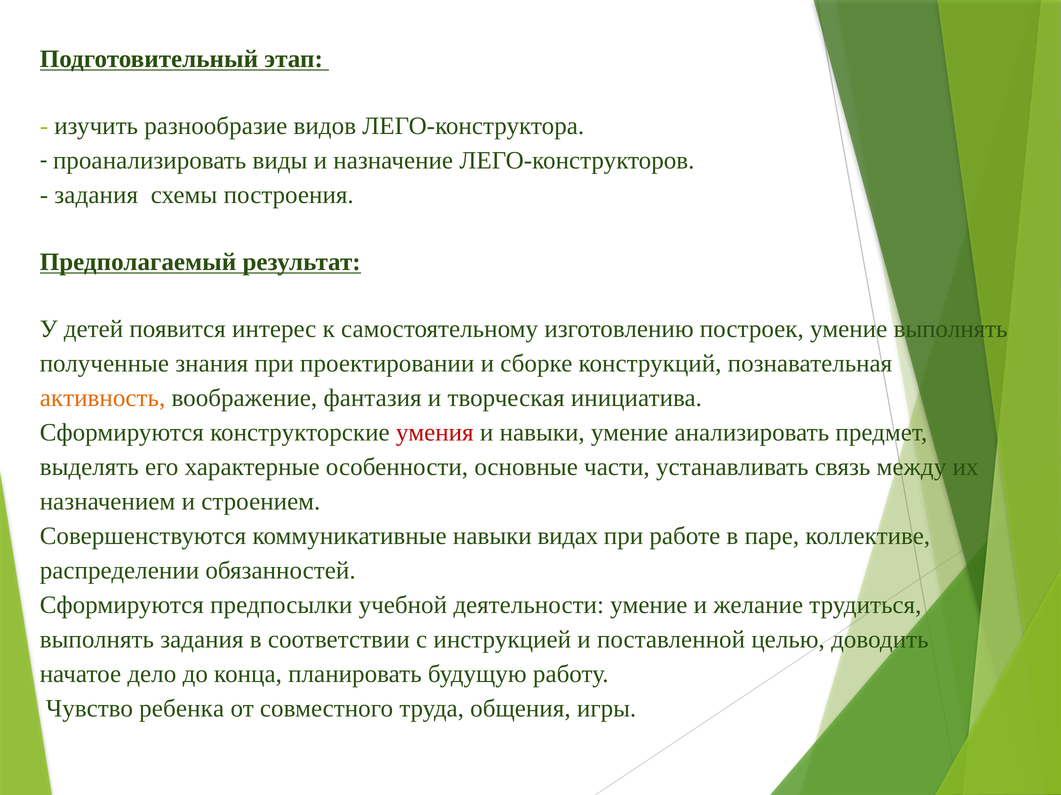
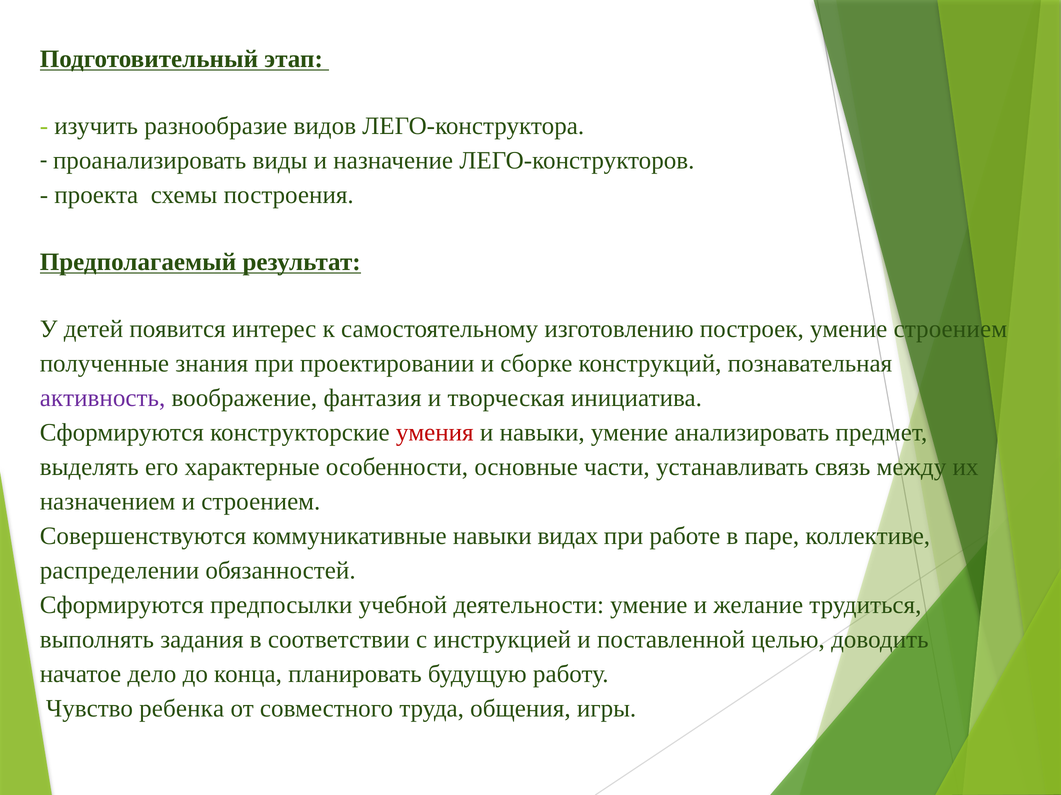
задания: задания -> проекта (96, 195)
умение выполнять: выполнять -> строением (950, 329)
активность colour: orange -> purple (103, 398)
